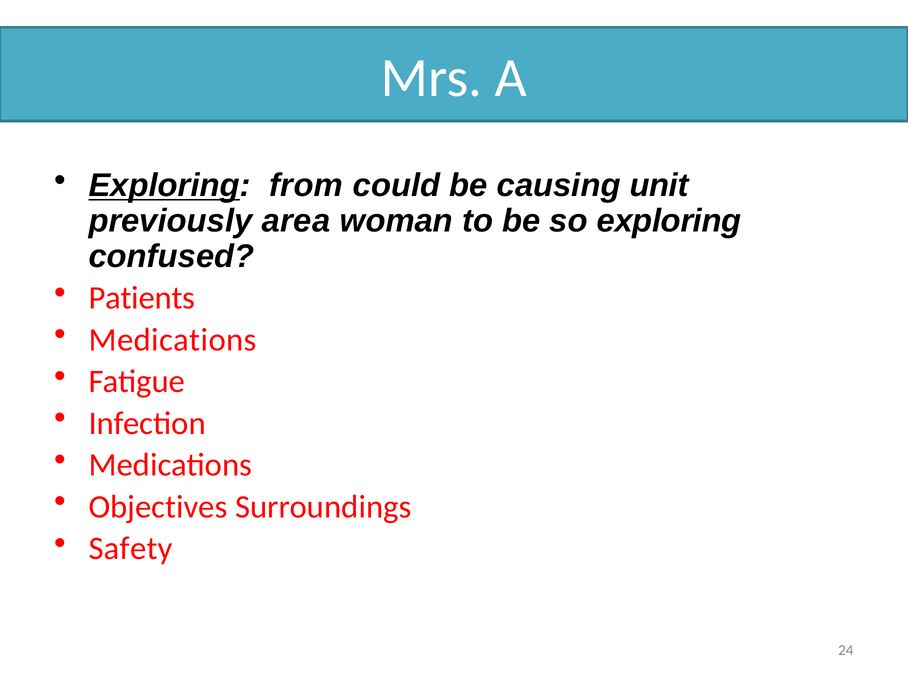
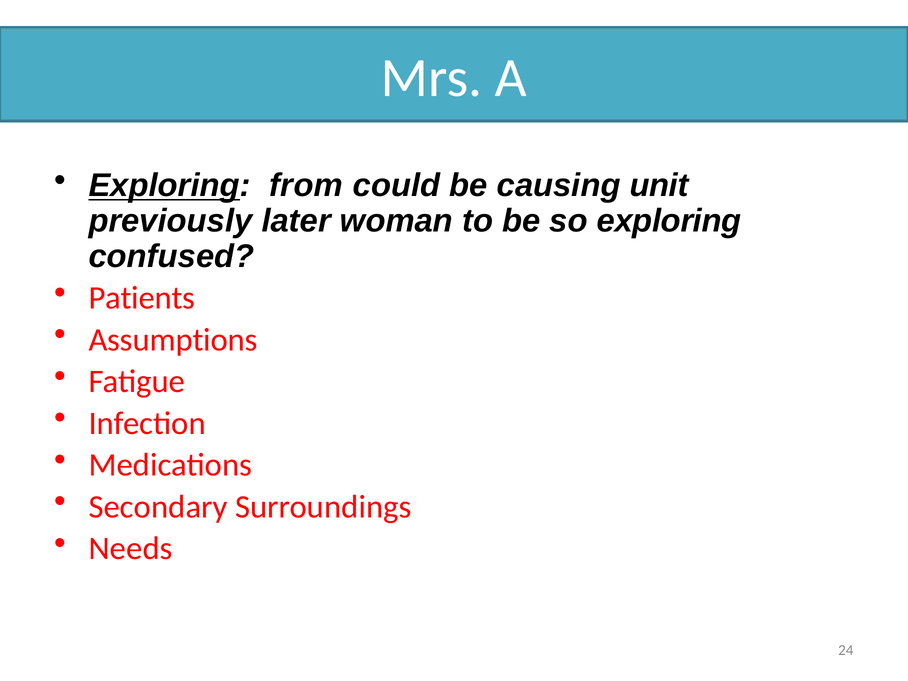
area: area -> later (296, 221)
Medications: Medications -> Assumptions (173, 340)
Objectives: Objectives -> Secondary (158, 507)
Safety: Safety -> Needs (131, 548)
